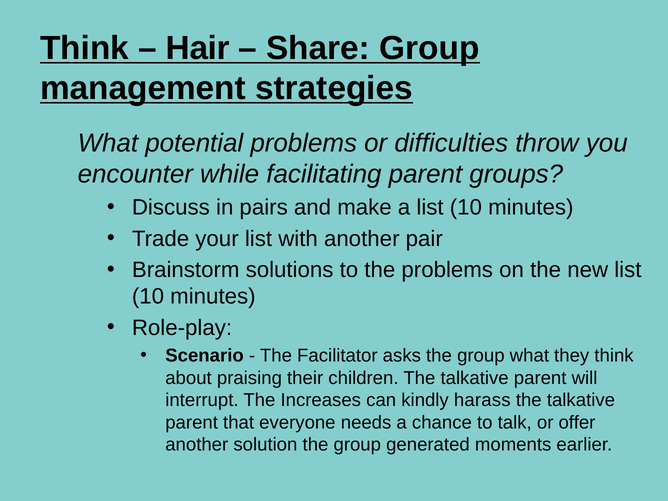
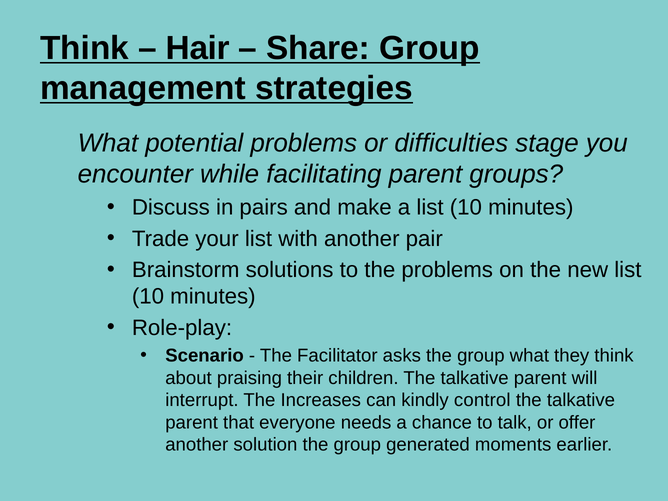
throw: throw -> stage (547, 143)
harass: harass -> control (482, 400)
